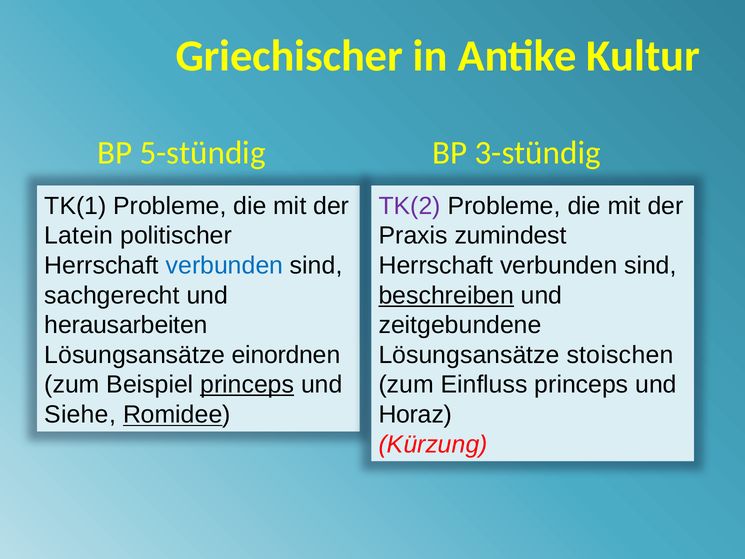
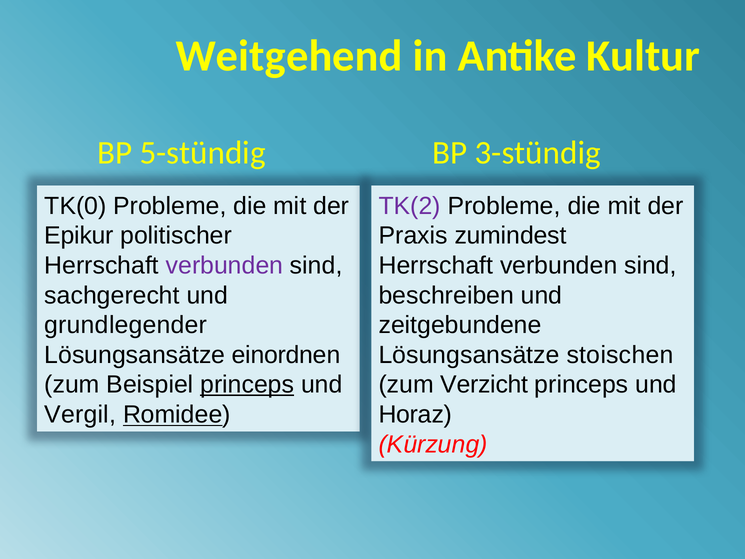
Griechischer: Griechischer -> Weitgehend (289, 56)
TK(1: TK(1 -> TK(0 (75, 206)
Latein: Latein -> Epikur (79, 236)
verbunden colour: blue -> purple (224, 265)
beschreiben underline: present -> none (446, 295)
herausarbeiten: herausarbeiten -> grundlegender (126, 325)
Einfluss: Einfluss -> Verzicht (484, 385)
Siehe: Siehe -> Vergil (80, 414)
